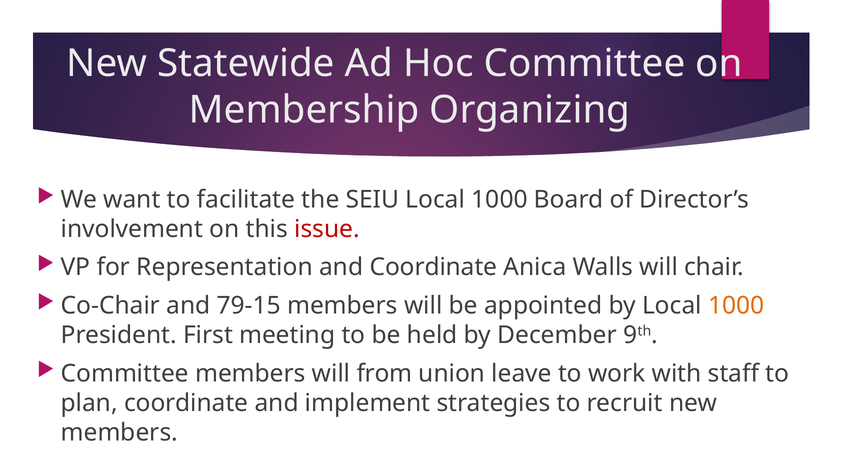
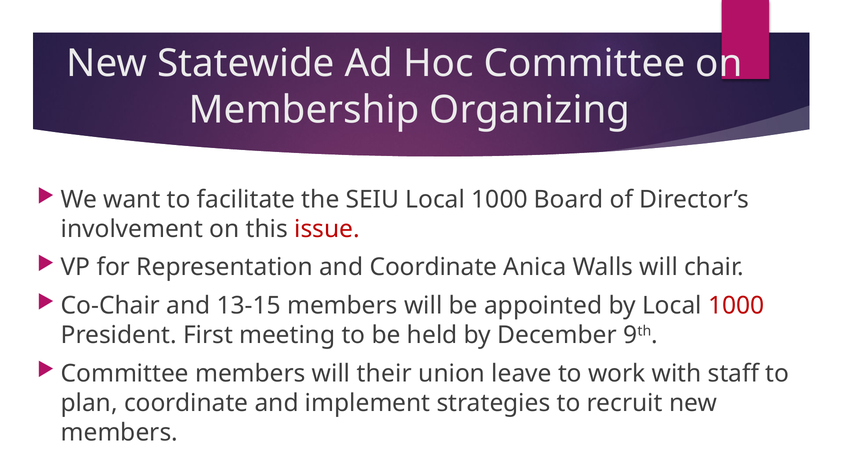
79-15: 79-15 -> 13-15 (249, 306)
1000 colour: orange -> red (736, 306)
from: from -> their (384, 374)
